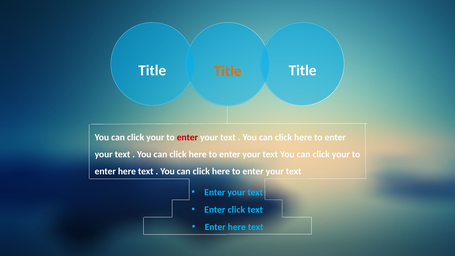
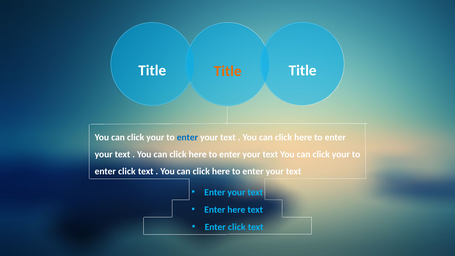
enter colour: red -> blue (187, 137)
here: here -> click (127, 171)
Enter click: click -> here (236, 210)
here: here -> click (237, 227)
